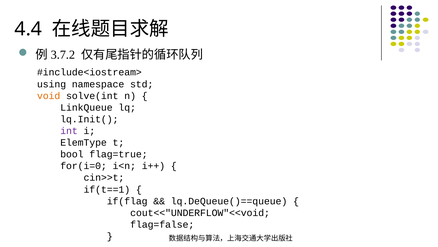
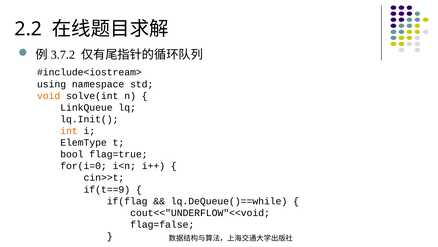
4.4: 4.4 -> 2.2 (28, 29)
int colour: purple -> orange (69, 131)
if(t==1: if(t==1 -> if(t==9 (107, 189)
lq.DeQueue()==queue: lq.DeQueue()==queue -> lq.DeQueue()==while (229, 201)
